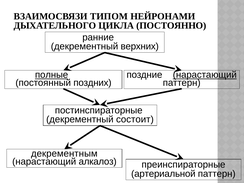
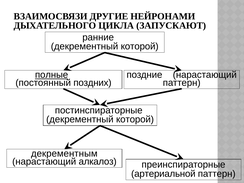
ТИПОМ: ТИПОМ -> ДРУГИЕ (109, 16)
ПОСТОЯННО: ПОСТОЯННО -> ЗАПУСКАЮТ (171, 26)
верхних: верхних -> которой (140, 46)
нарастающий underline: present -> none (205, 75)
состоит: состоит -> которой (135, 119)
